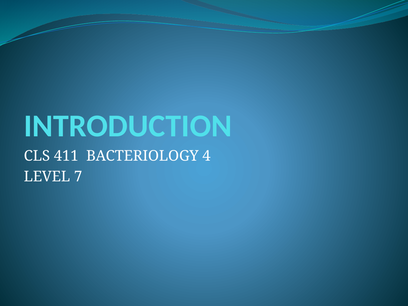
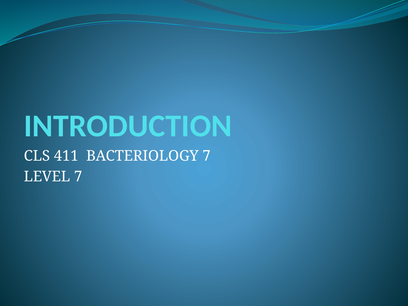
BACTERIOLOGY 4: 4 -> 7 (207, 156)
